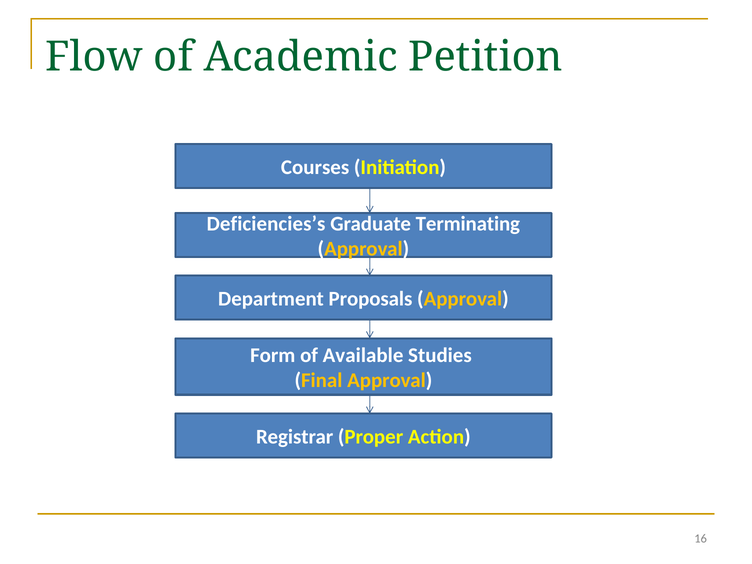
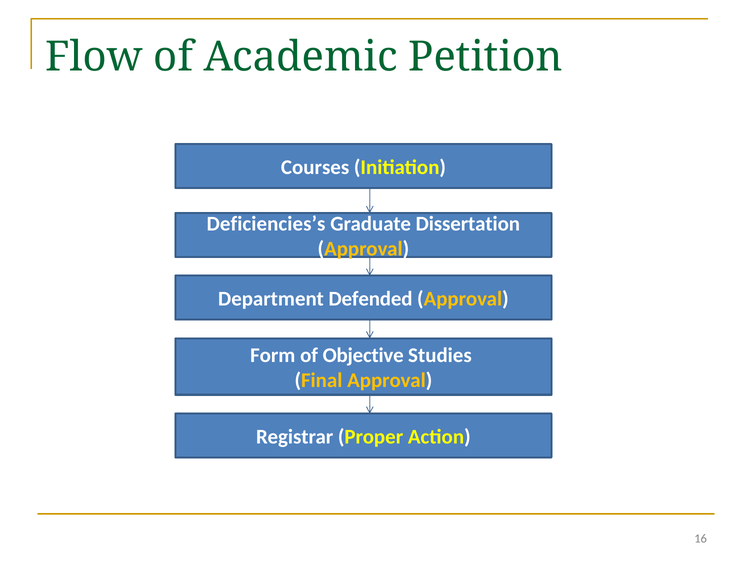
Terminating: Terminating -> Dissertation (468, 224)
Proposals: Proposals -> Defended (371, 299)
Available: Available -> Objective (363, 356)
